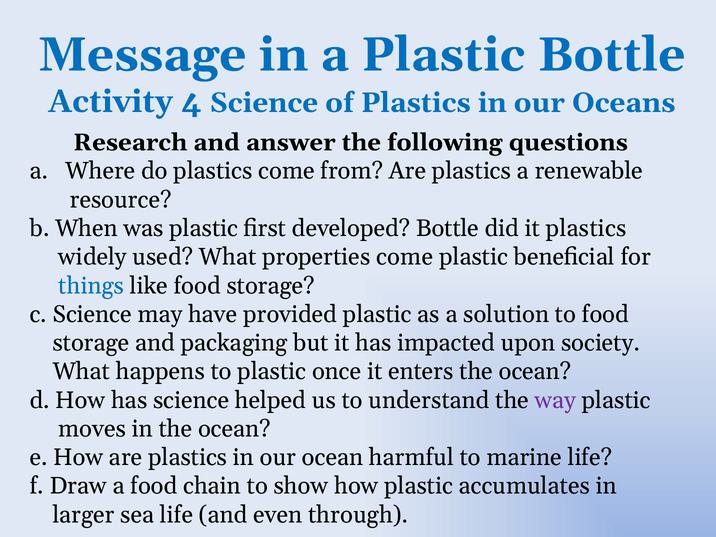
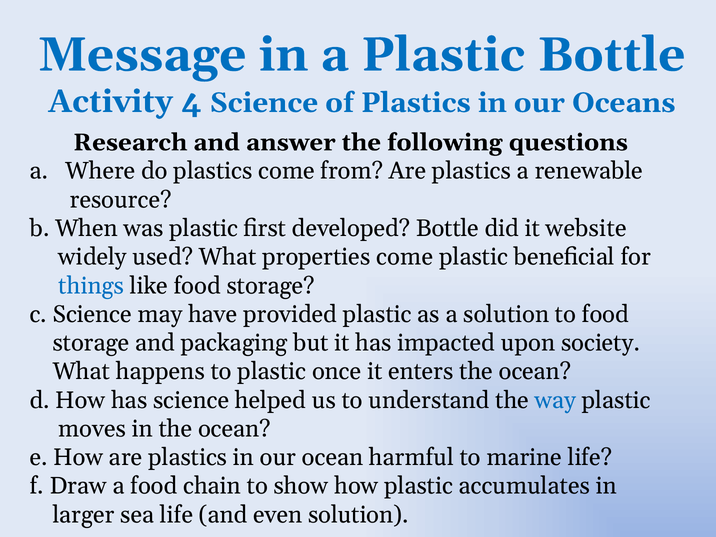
it plastics: plastics -> website (586, 228)
way colour: purple -> blue (555, 400)
even through: through -> solution (358, 515)
